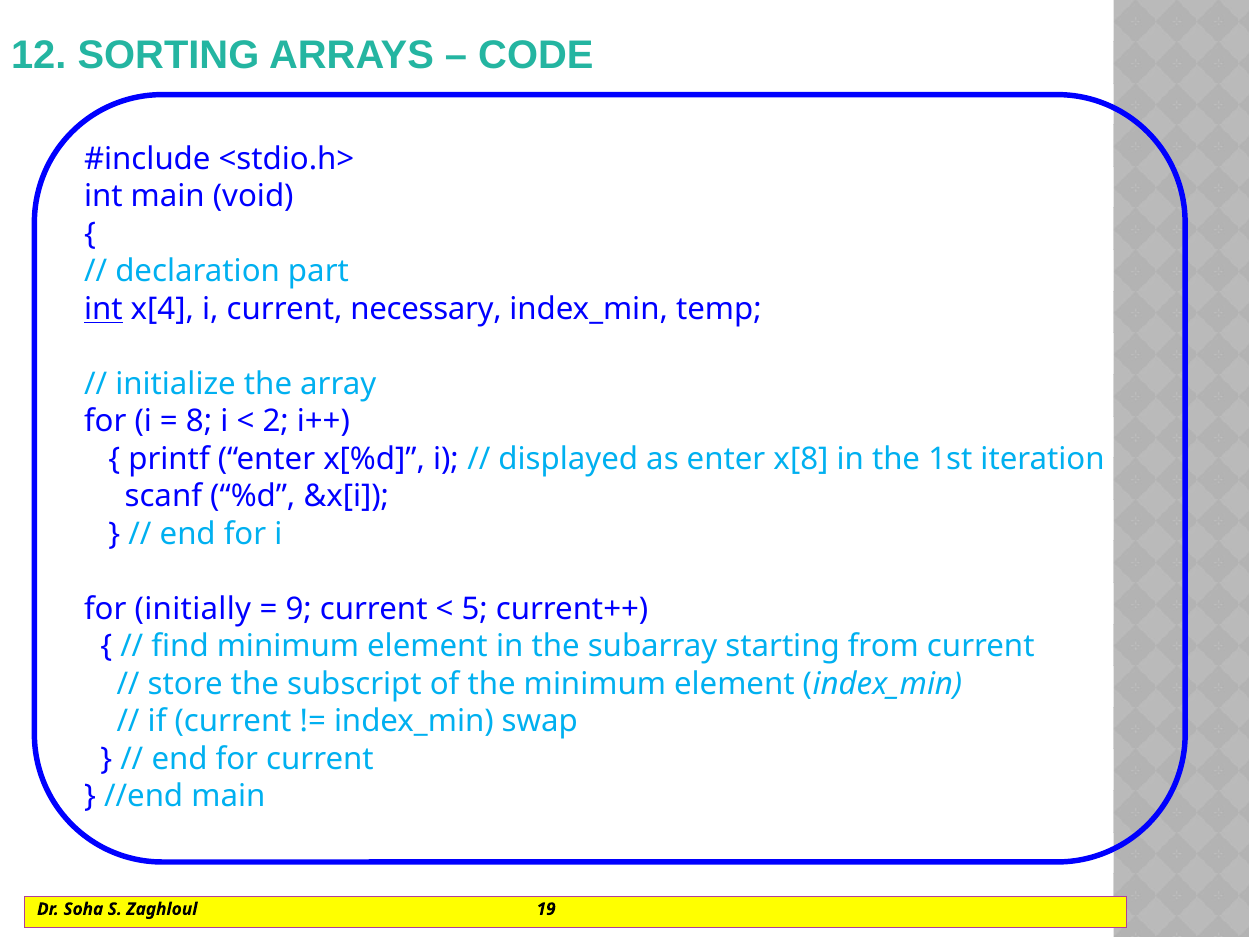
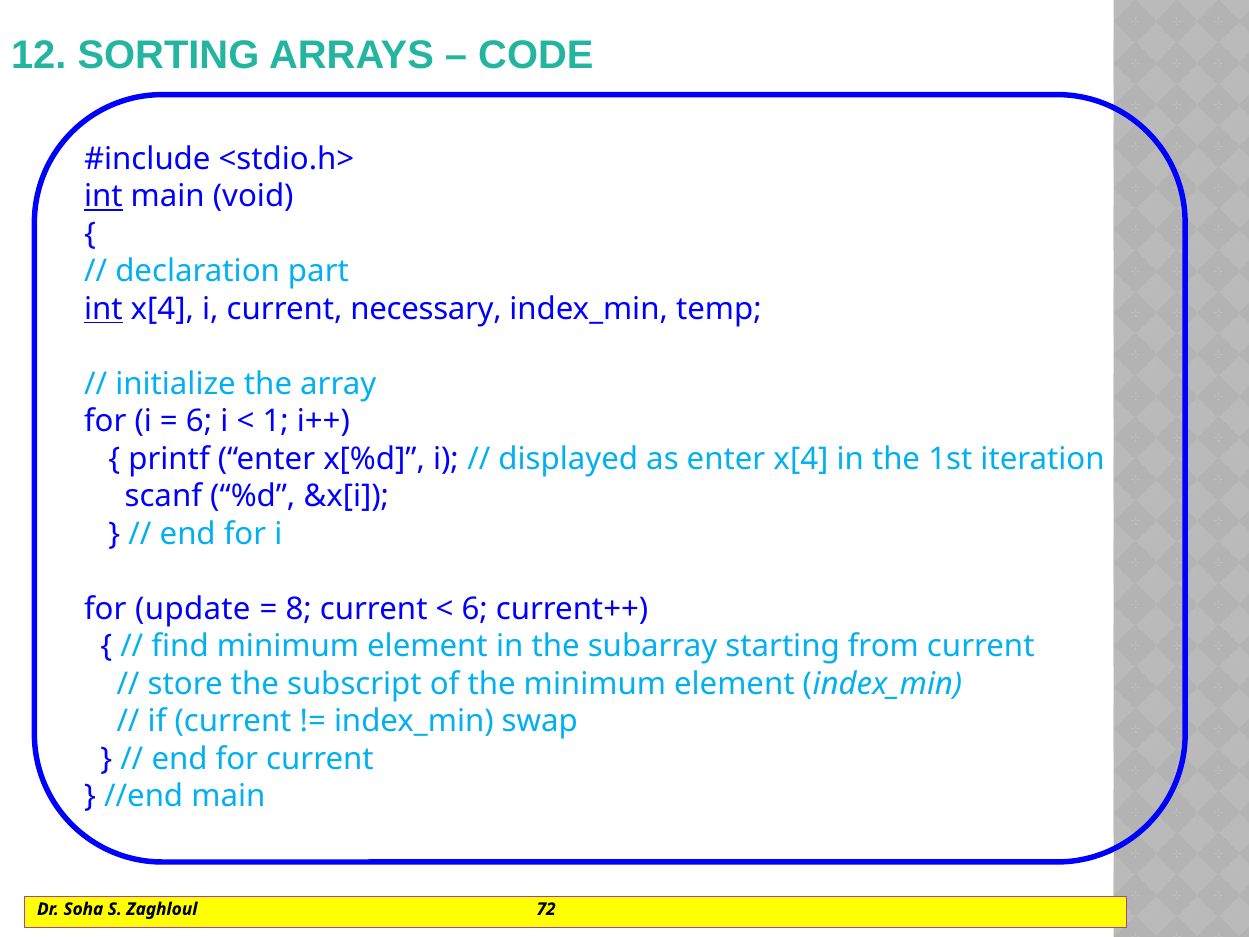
int underline: none -> present (103, 197)
8: 8 -> 6 (199, 421)
2: 2 -> 1 (276, 421)
enter x[8: x[8 -> x[4 (801, 459)
initially: initially -> update (193, 609)
9: 9 -> 8 (299, 609)
5: 5 -> 6 (475, 609)
19: 19 -> 72 (546, 909)
